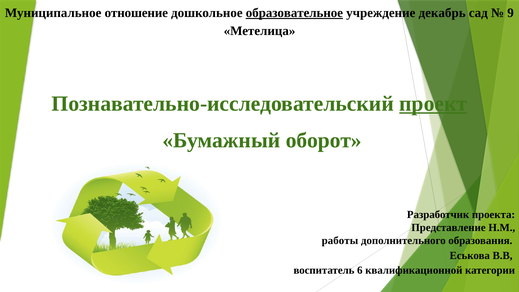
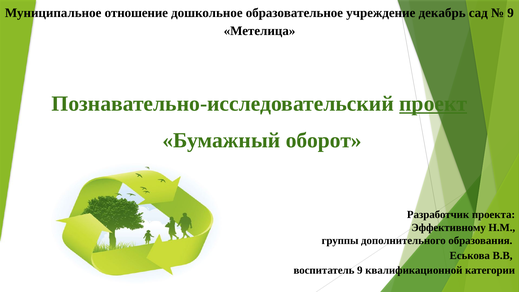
образовательное underline: present -> none (294, 13)
Представление: Представление -> Эффективному (449, 227)
работы: работы -> группы (340, 240)
воспитатель 6: 6 -> 9 (360, 270)
